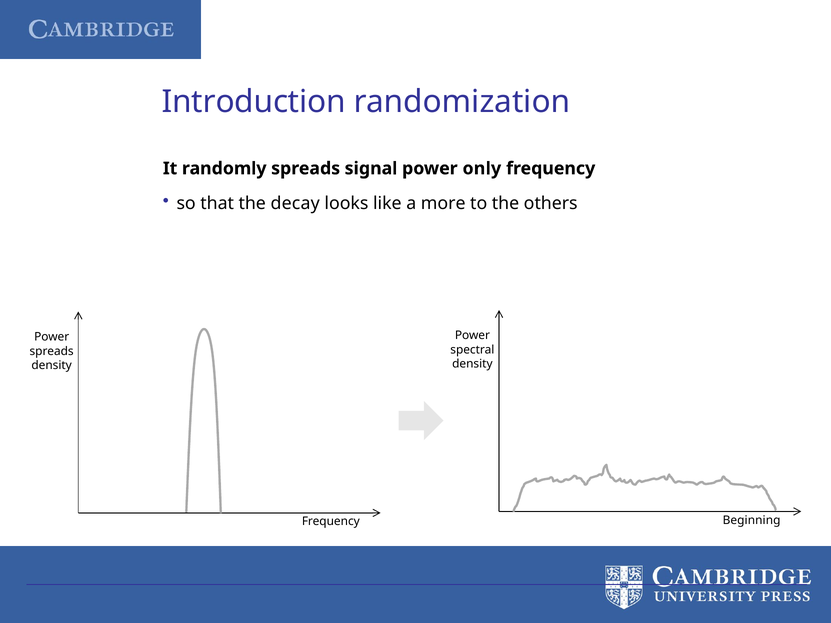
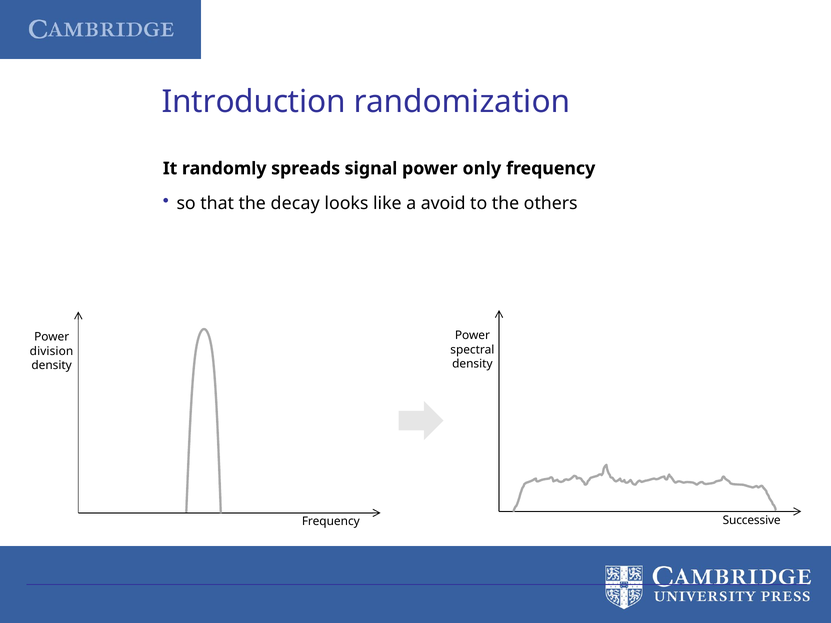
more: more -> avoid (443, 204)
spreads: spreads -> division (52, 351)
Beginning: Beginning -> Successive (752, 520)
